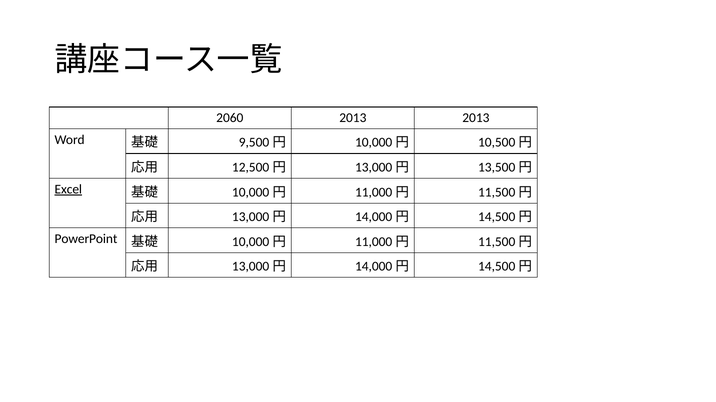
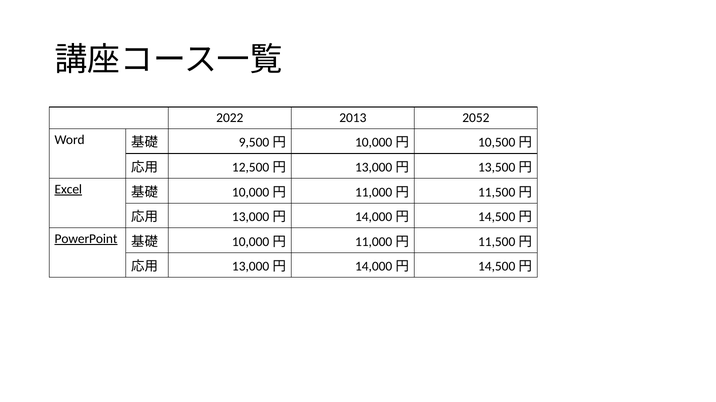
2060: 2060 -> 2022 (230, 118)
2013 2013: 2013 -> 2052 (476, 118)
PowerPoint underline: none -> present (86, 239)
